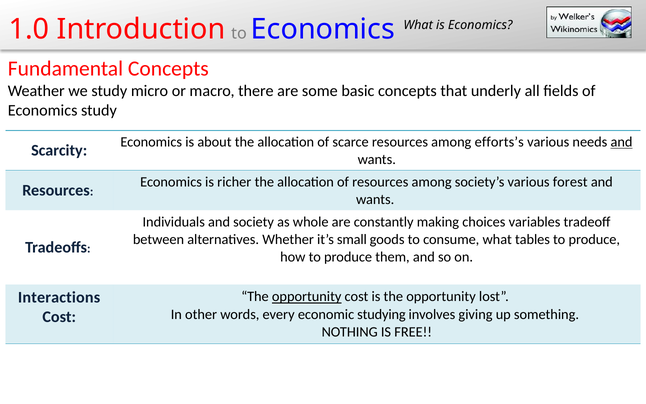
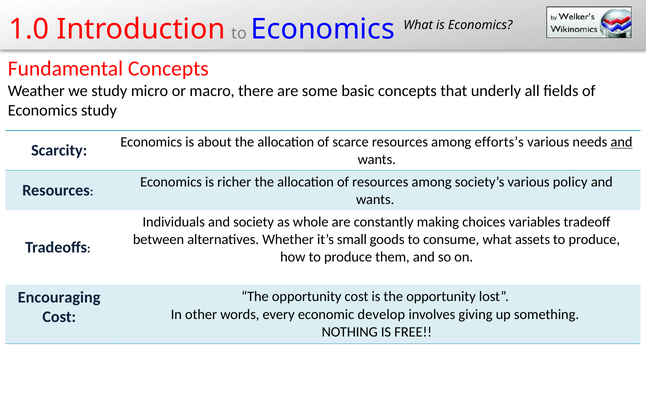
forest: forest -> policy (570, 182)
tables: tables -> assets (532, 239)
Interactions: Interactions -> Encouraging (59, 297)
opportunity underline: present -> none (307, 297)
studying: studying -> develop (381, 314)
